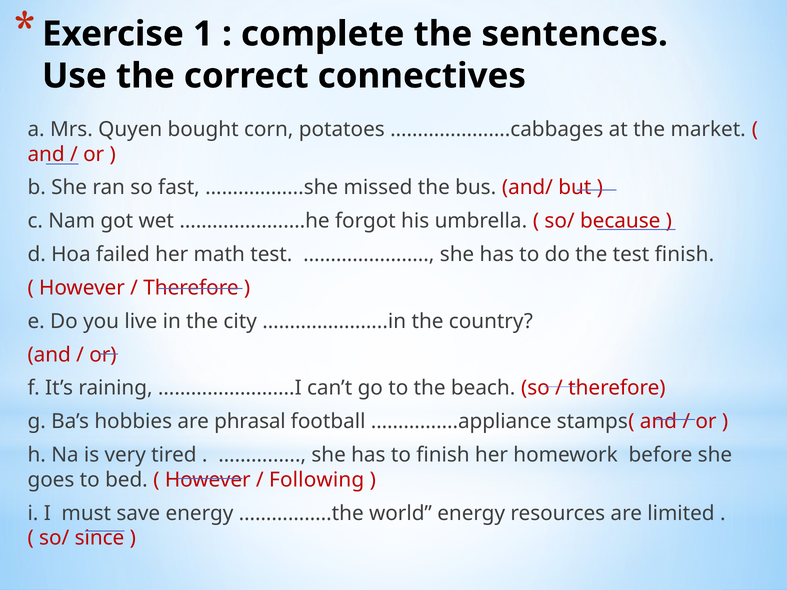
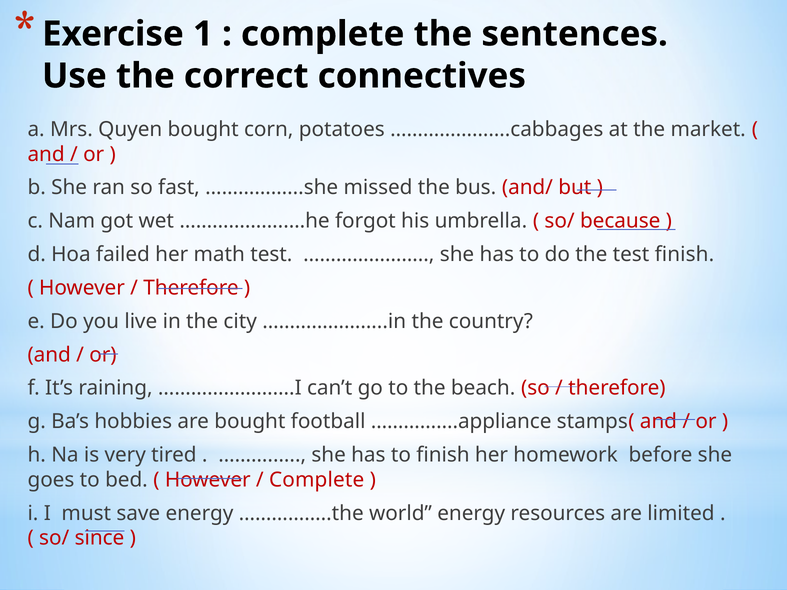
are phrasal: phrasal -> bought (250, 422)
Following: Following -> Complete (317, 480)
